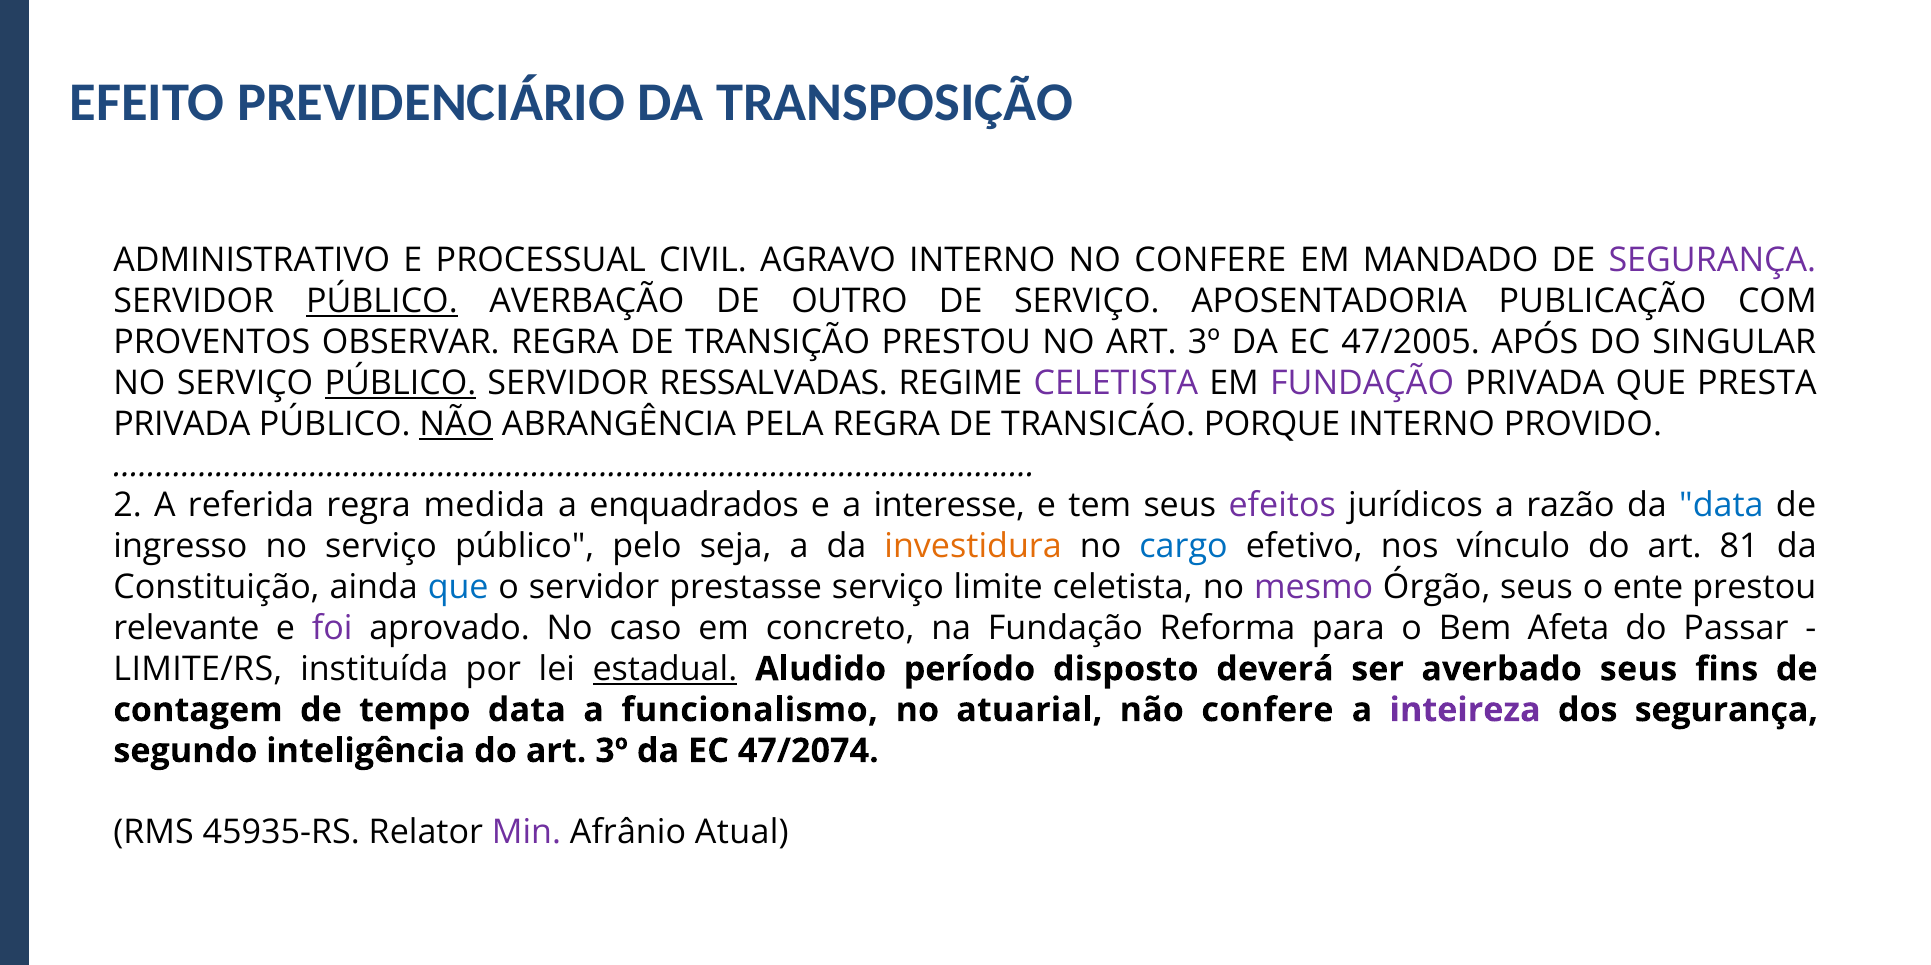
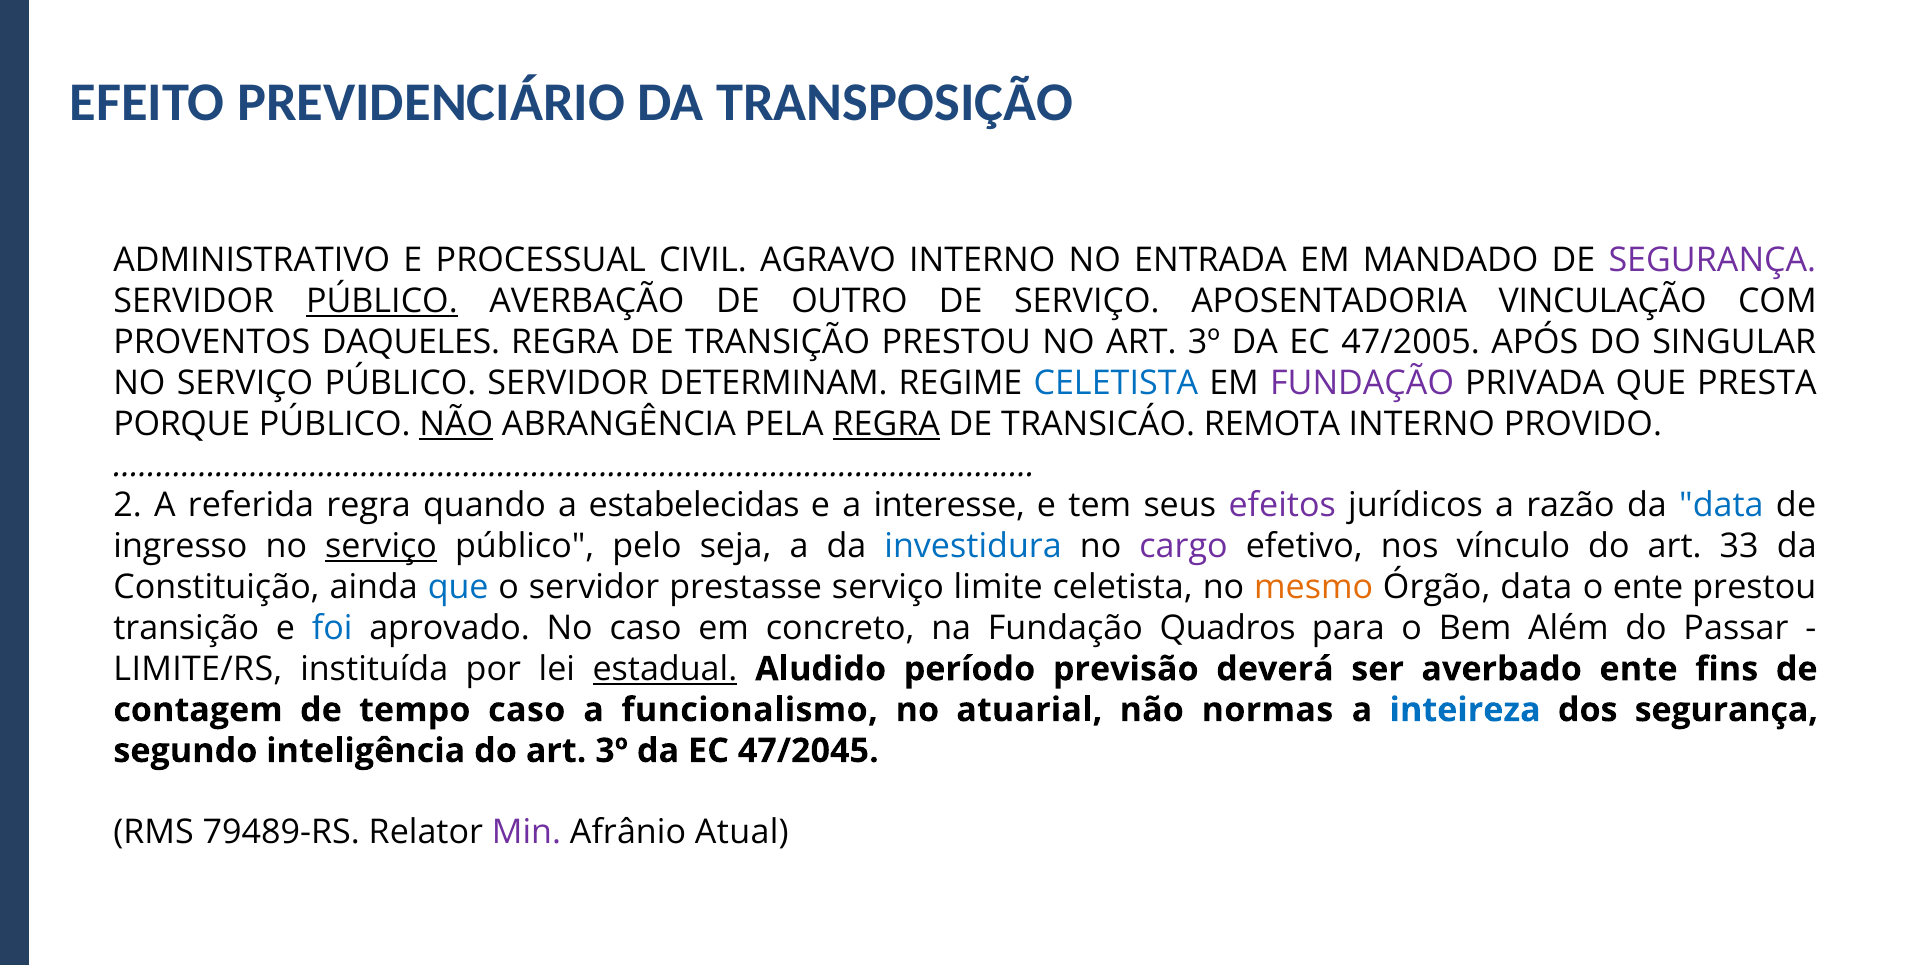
NO CONFERE: CONFERE -> ENTRADA (1210, 261)
PUBLICAÇÃO: PUBLICAÇÃO -> VINCULAÇÃO (1603, 301)
OBSERVAR: OBSERVAR -> DAQUELES (411, 342)
PÚBLICO underline: present -> none (400, 383)
RESSALVADAS: RESSALVADAS -> DETERMINAM (773, 383)
CELETISTA colour: purple -> blue (1116, 383)
PRIVADA: PRIVADA -> PORQUE (182, 424)
REGRA underline: none -> present (886, 424)
PORQUE: PORQUE -> REMOTA (1272, 424)
medida: medida -> quando (485, 506)
enquadrados: enquadrados -> estabelecidas (694, 506)
serviço underline: none -> present (381, 547)
investidura colour: orange -> blue (973, 547)
cargo colour: blue -> purple (1183, 547)
81: 81 -> 33 (1739, 547)
mesmo colour: purple -> orange (1314, 588)
Órgão seus: seus -> data (1536, 588)
relevante: relevante -> transição (186, 629)
foi colour: purple -> blue (332, 629)
Reforma: Reforma -> Quadros (1228, 629)
Afeta: Afeta -> Além (1568, 629)
disposto: disposto -> previsão (1126, 669)
averbado seus: seus -> ente (1639, 669)
tempo data: data -> caso (527, 710)
não confere: confere -> normas (1267, 710)
inteireza colour: purple -> blue (1465, 710)
47/2074: 47/2074 -> 47/2045 (808, 751)
45935-RS: 45935-RS -> 79489-RS (281, 833)
